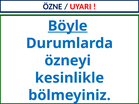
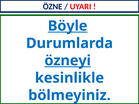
özneyi underline: none -> present (68, 61)
